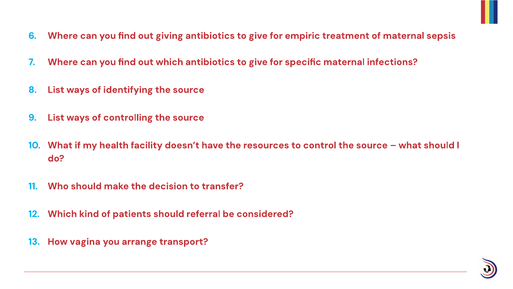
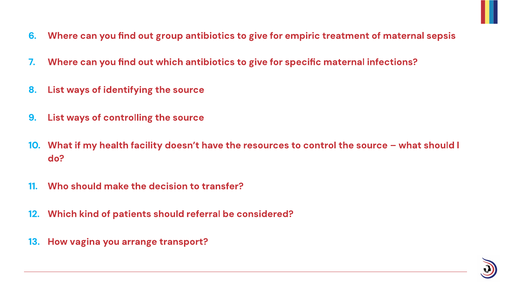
giving: giving -> group (169, 36)
